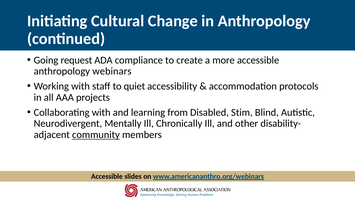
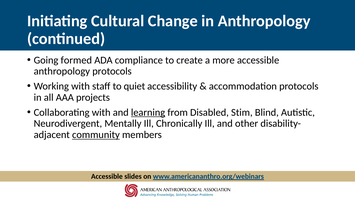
request: request -> formed (76, 60)
anthropology webinars: webinars -> protocols (112, 71)
learning underline: none -> present (148, 112)
